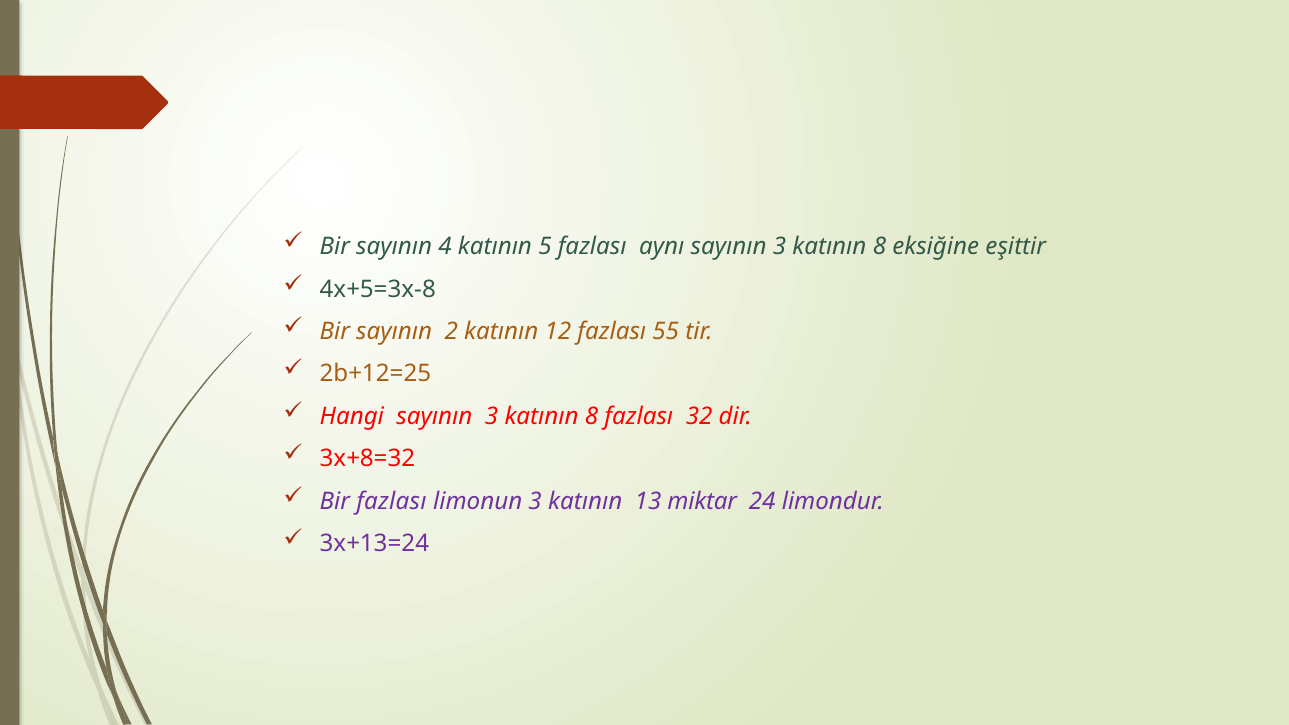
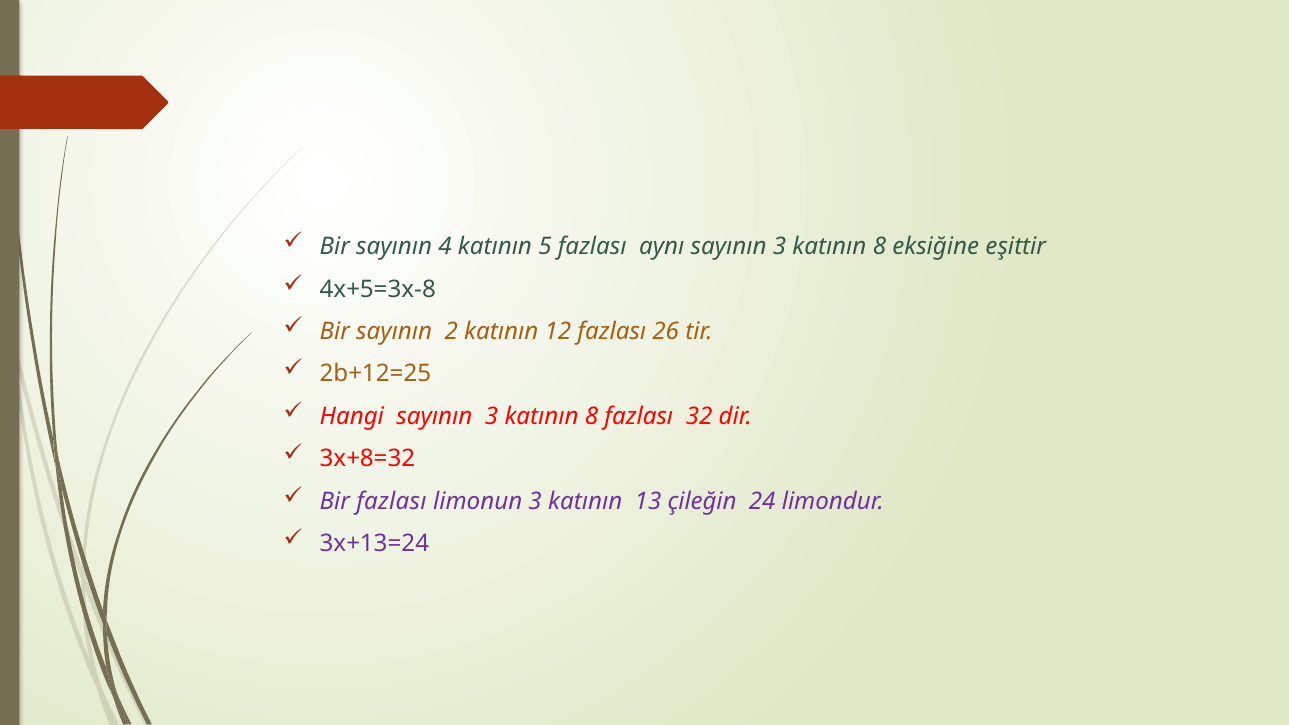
55: 55 -> 26 (666, 331)
miktar: miktar -> çileğin (702, 501)
